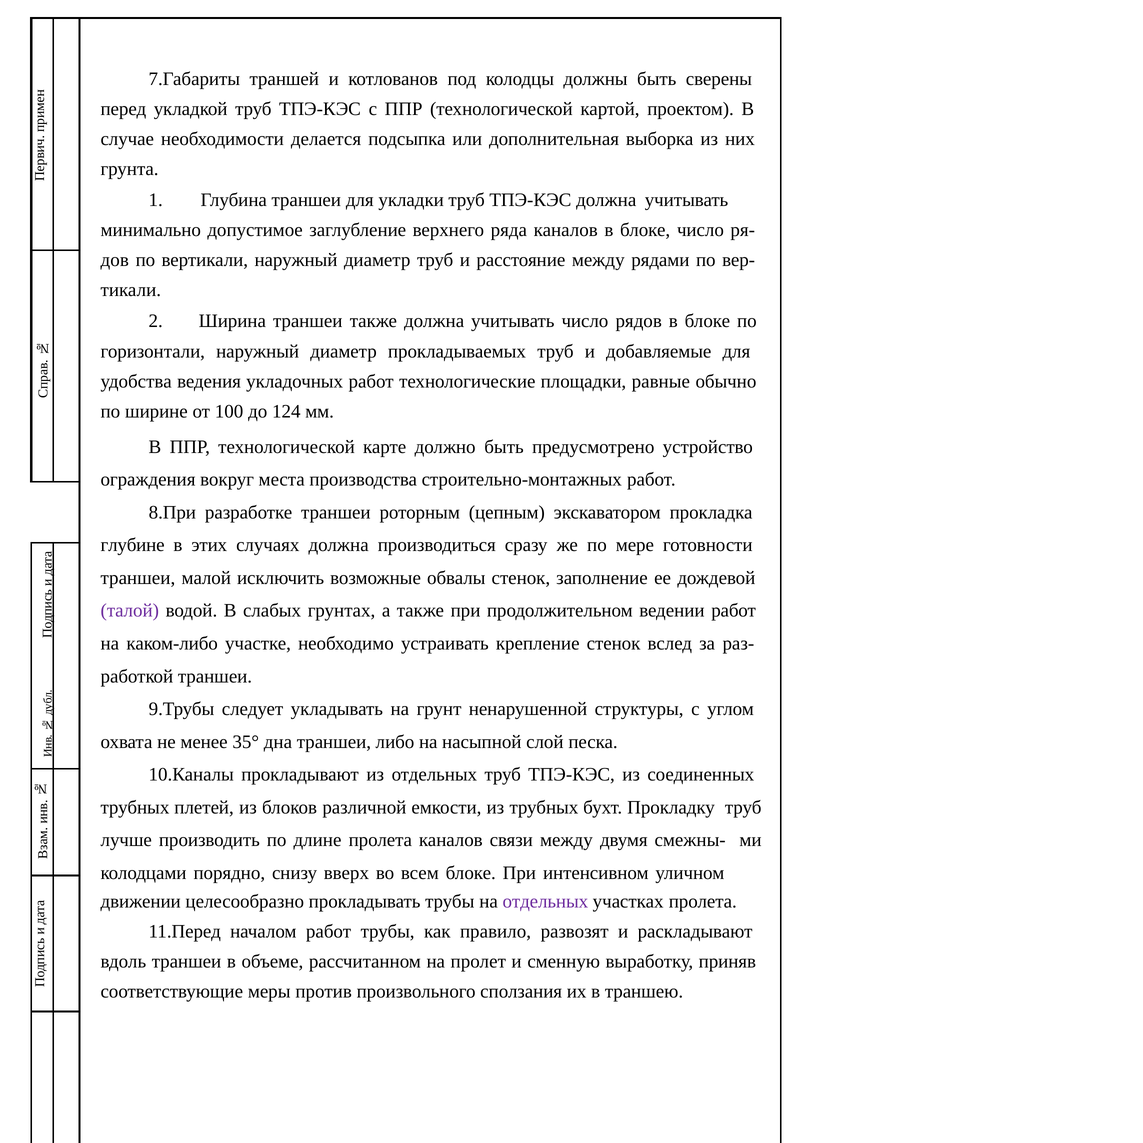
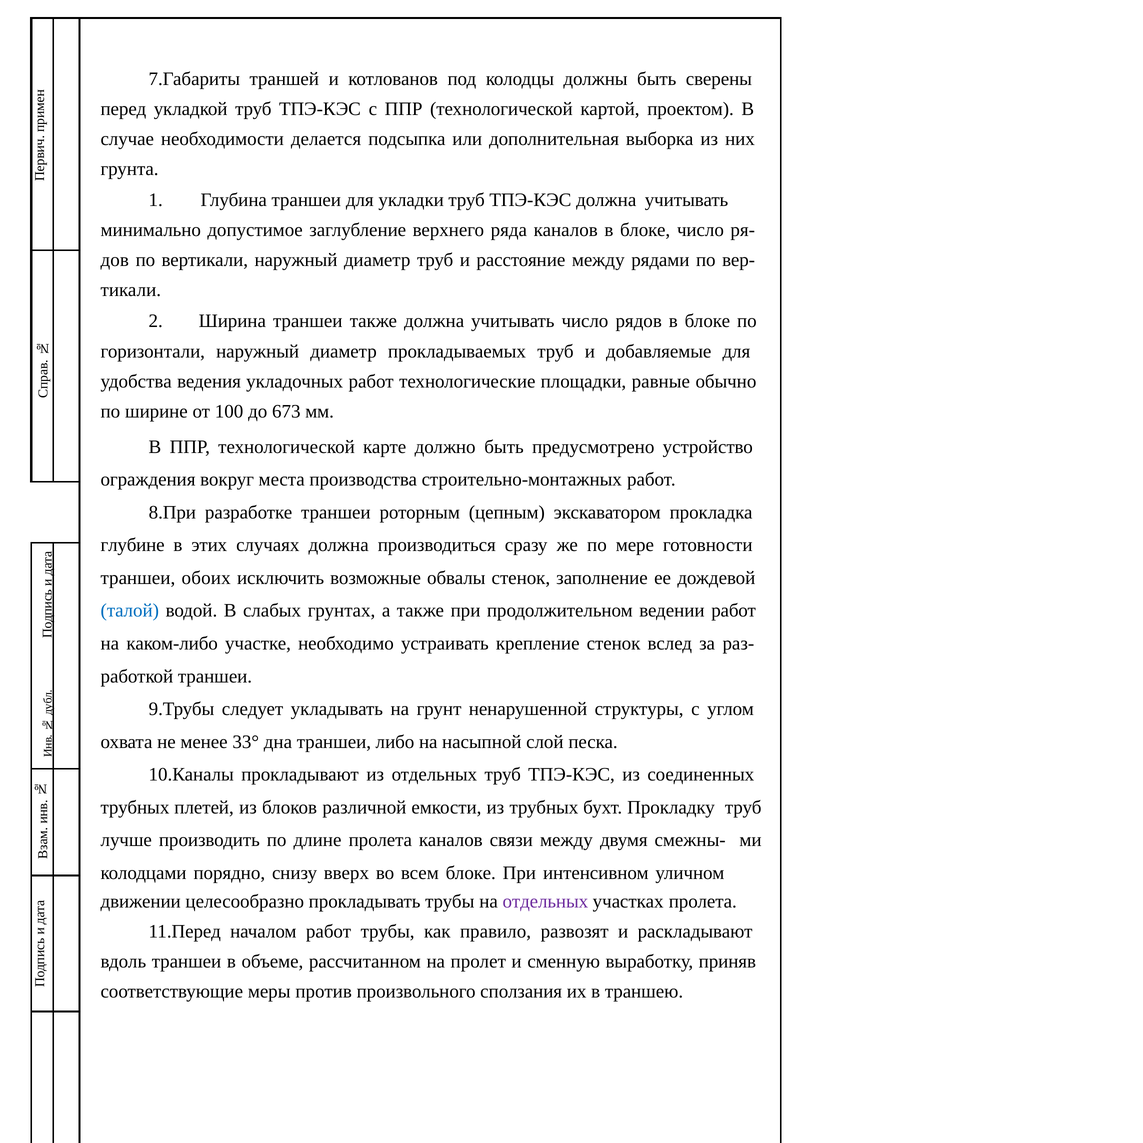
124: 124 -> 673 (286, 411)
малой: малой -> обоих (206, 578)
талой colour: purple -> blue (130, 611)
35°: 35° -> 33° (246, 742)
